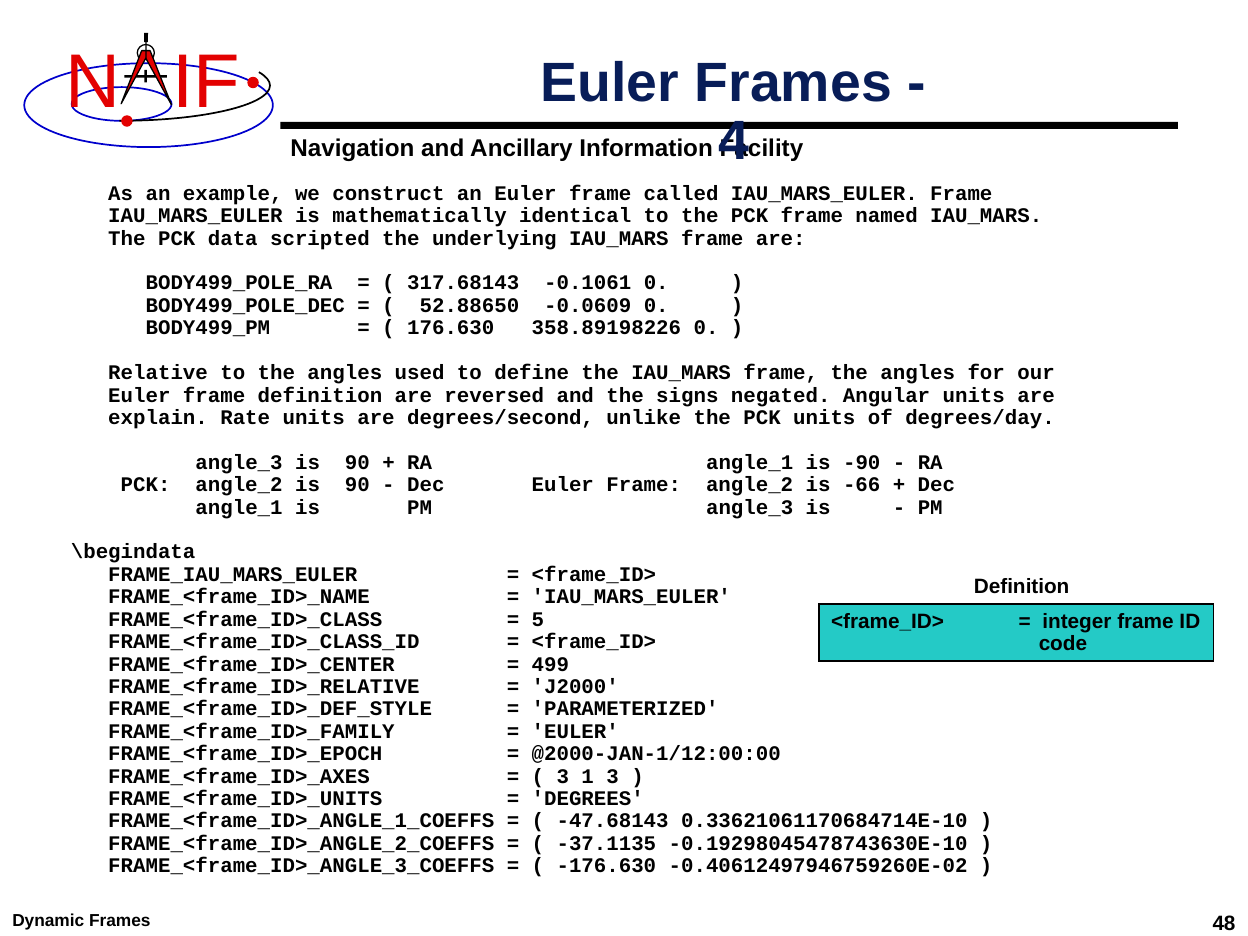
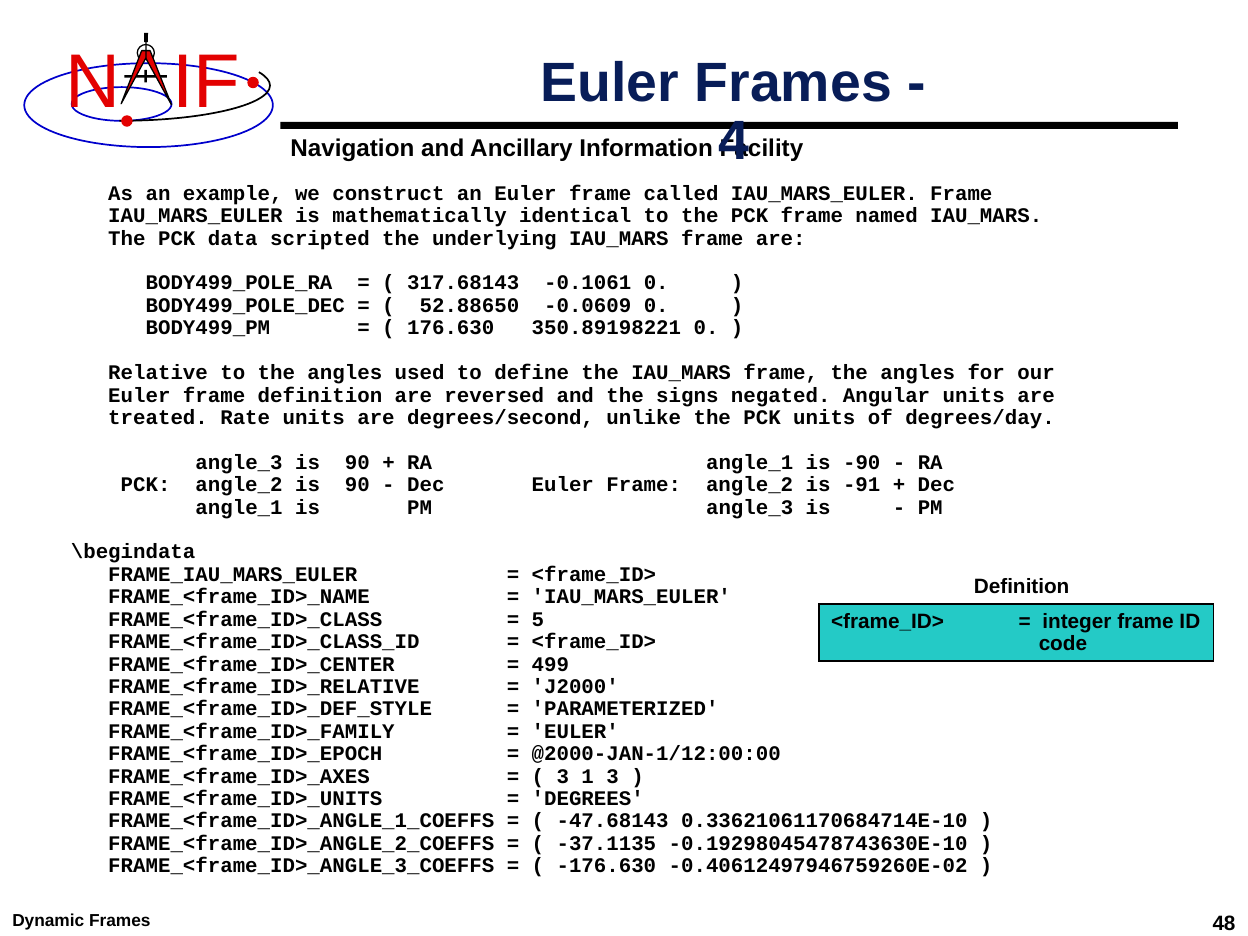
358.89198226: 358.89198226 -> 350.89198221 (606, 328)
explain: explain -> treated (158, 418)
-66: -66 -> -91 (862, 485)
